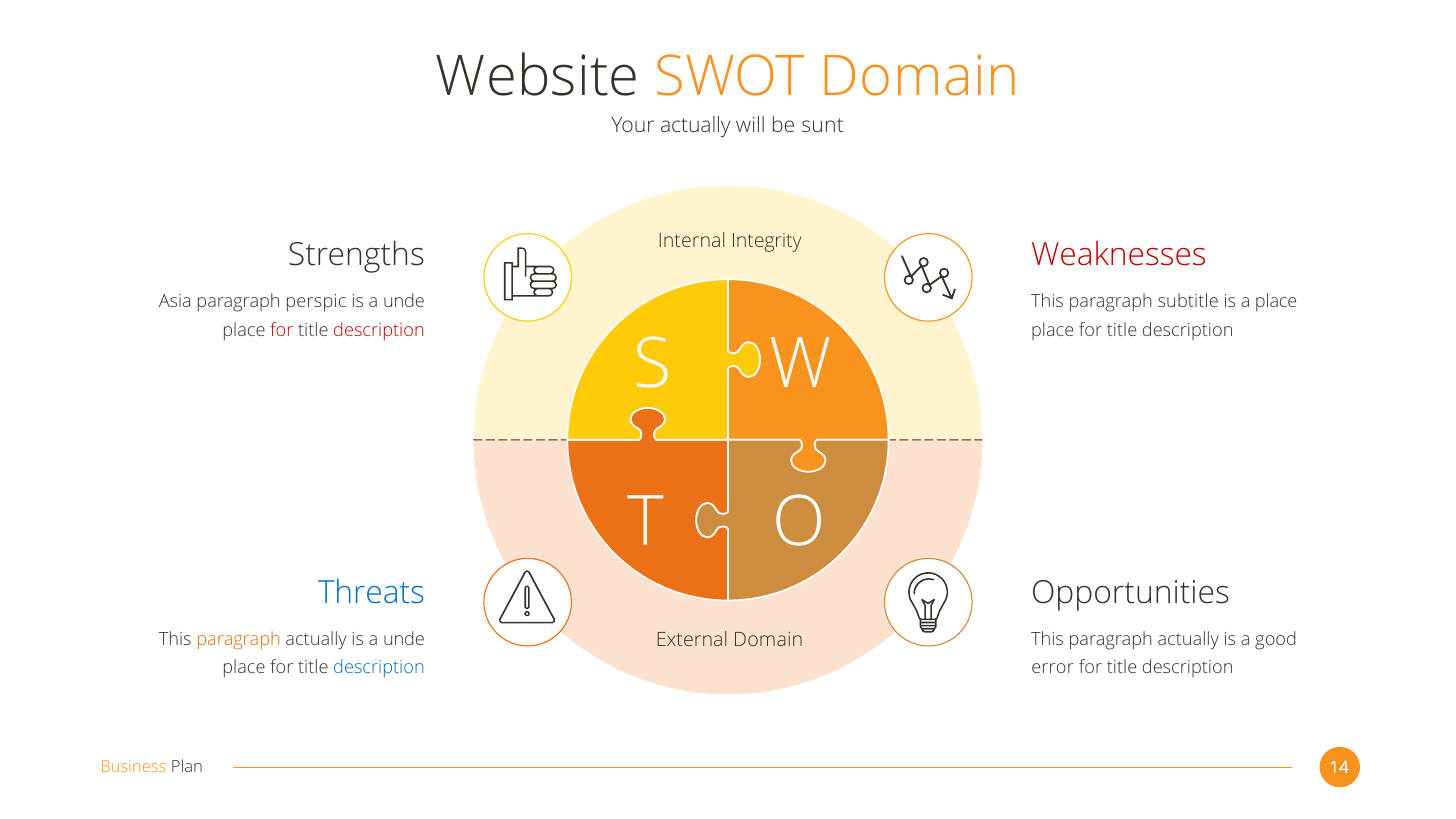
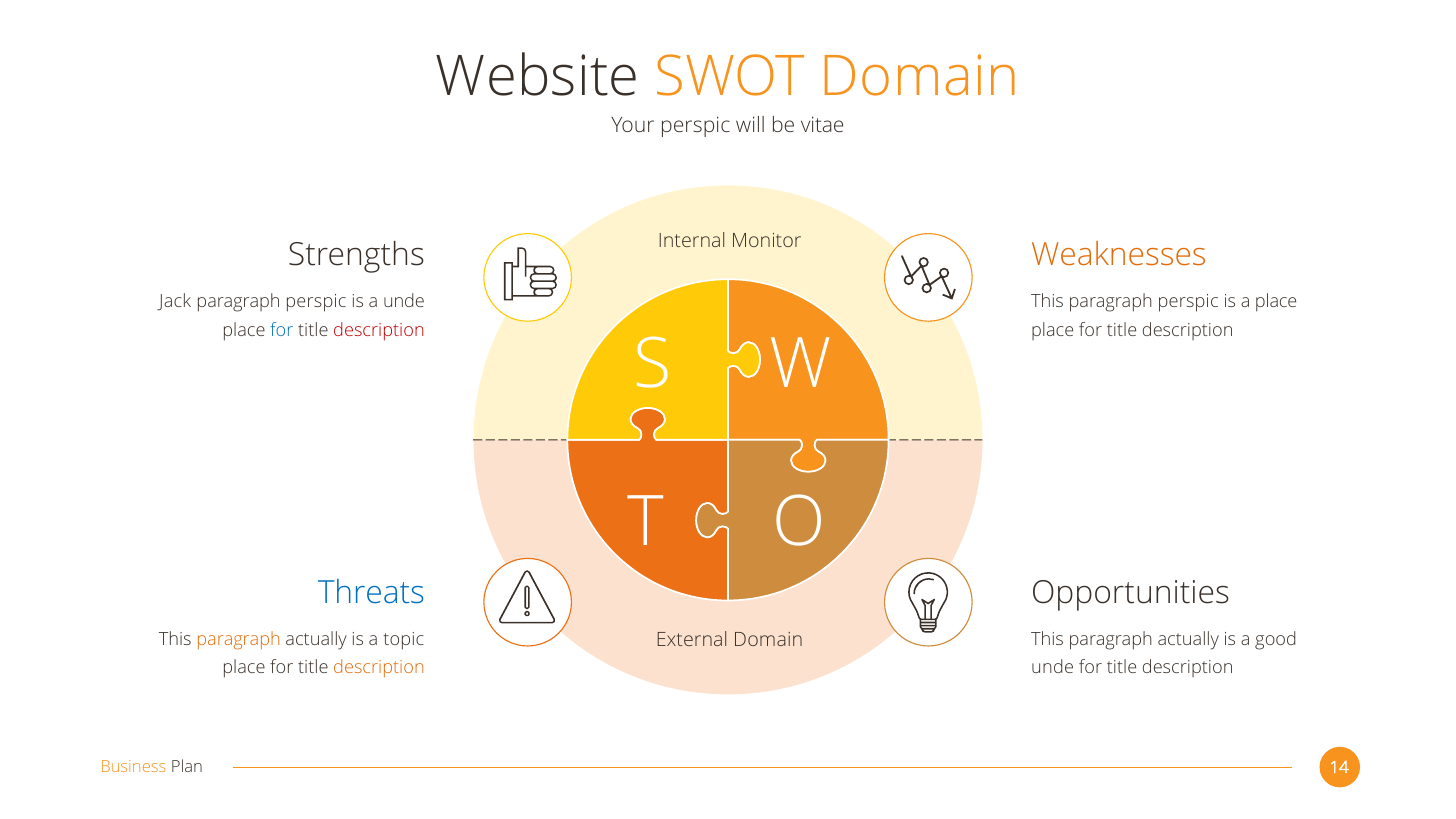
Your actually: actually -> perspic (695, 125)
sunt: sunt -> vitae (823, 125)
Integrity: Integrity -> Monitor (766, 241)
Weaknesses colour: red -> orange (1119, 255)
Asia: Asia -> Jack (175, 302)
This paragraph subtitle: subtitle -> perspic (1188, 302)
for colour: red -> blue (282, 330)
actually is a unde: unde -> topic (404, 640)
description colour: blue -> orange (379, 668)
error: error -> unde (1053, 668)
